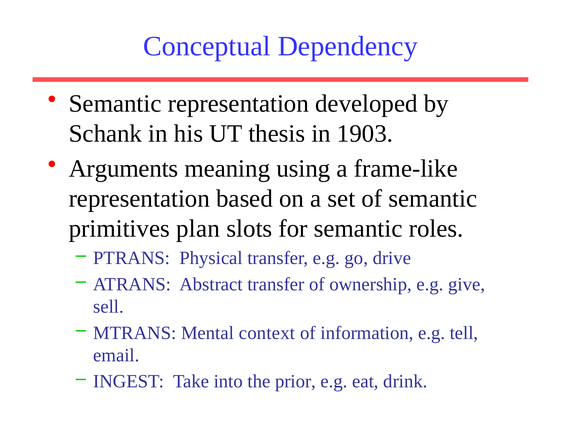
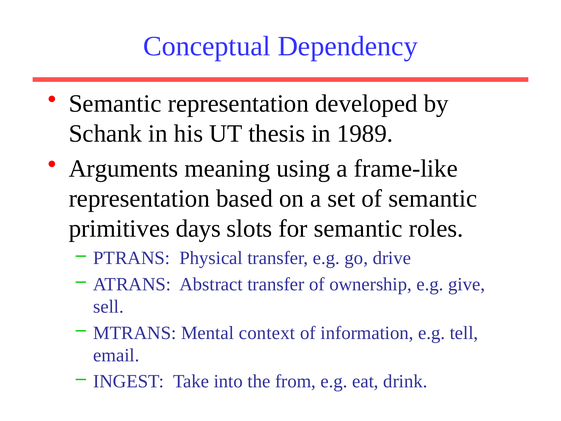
1903: 1903 -> 1989 (365, 134)
plan: plan -> days (198, 228)
prior: prior -> from (295, 381)
